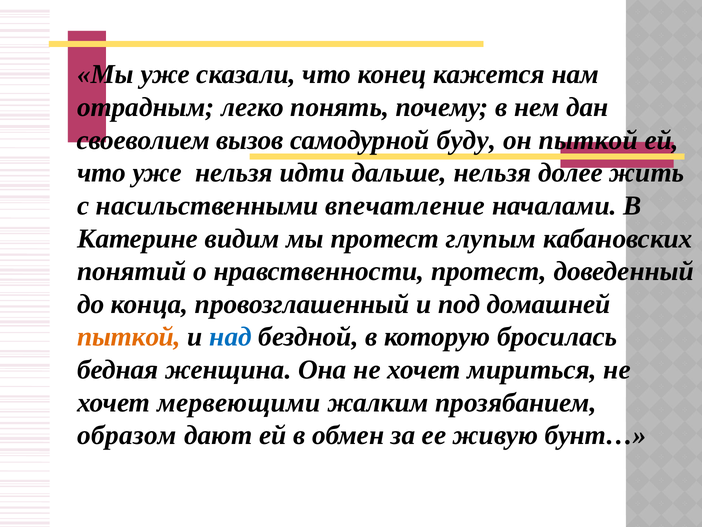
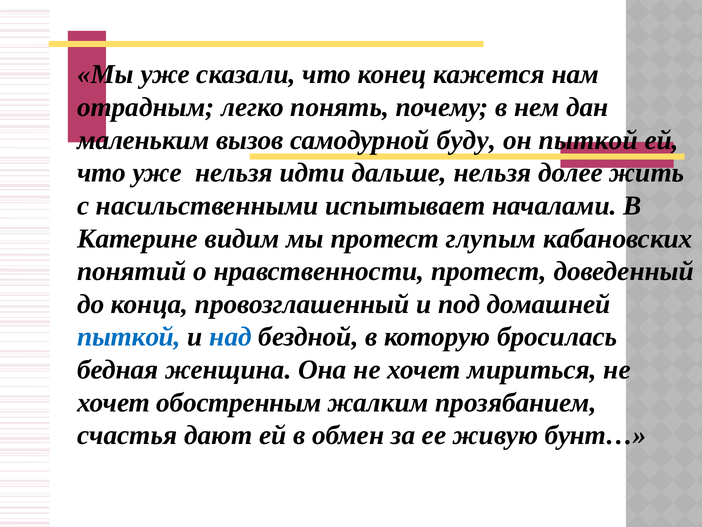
своеволием: своеволием -> маленьким (143, 140)
впечатление: впечатление -> испытывает (405, 205)
пыткой colour: orange -> blue (129, 337)
мервеющими: мервеющими -> обостренным (239, 402)
образом: образом -> счастья (127, 435)
